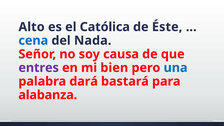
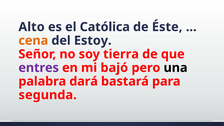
cena colour: blue -> orange (33, 41)
Nada: Nada -> Estoy (93, 41)
causa: causa -> tierra (121, 54)
bien: bien -> bajó (114, 68)
una colour: blue -> black (176, 68)
alabanza: alabanza -> segunda (48, 95)
